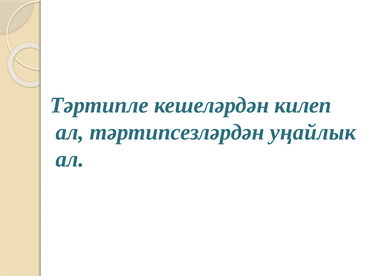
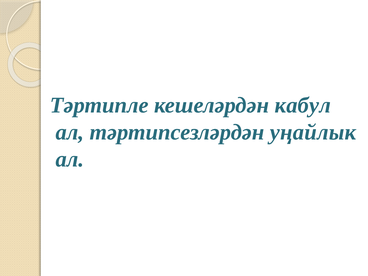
килеп: килеп -> кабул (303, 105)
